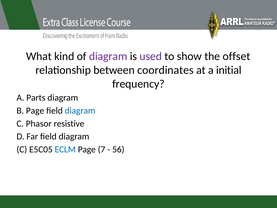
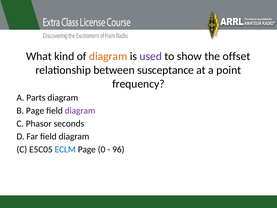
diagram colour: purple -> orange (108, 56)
coordinates: coordinates -> susceptance (166, 70)
initial: initial -> point (229, 70)
diagram colour: blue -> purple (80, 110)
resistive: resistive -> seconds (69, 123)
7: 7 -> 0 (102, 149)
56: 56 -> 96 (118, 149)
